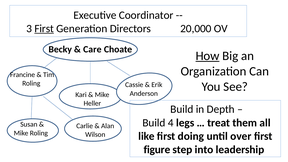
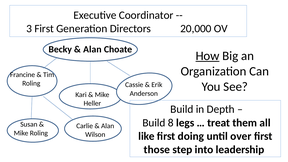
First underline: present -> none (44, 29)
Care: Care -> Alan (92, 49)
4: 4 -> 8 (171, 123)
figure: figure -> those (157, 150)
